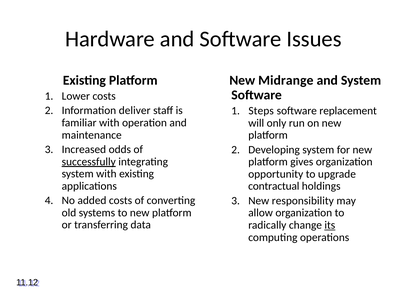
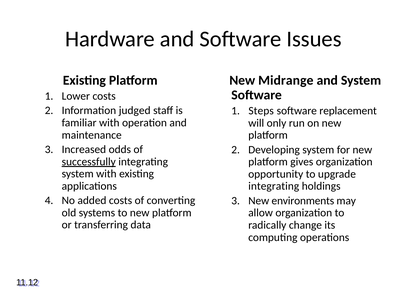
deliver: deliver -> judged (135, 111)
contractual: contractual -> integrating (274, 186)
responsibility: responsibility -> environments (303, 201)
its underline: present -> none (330, 225)
